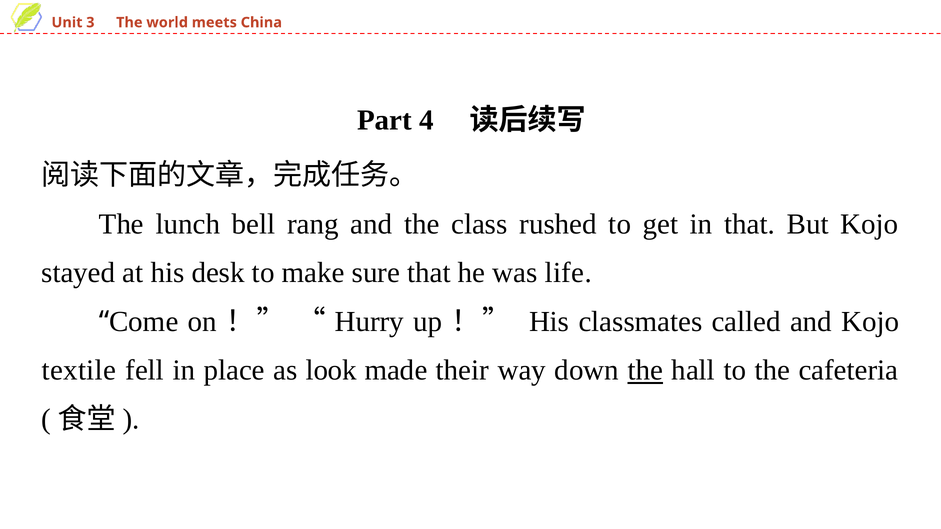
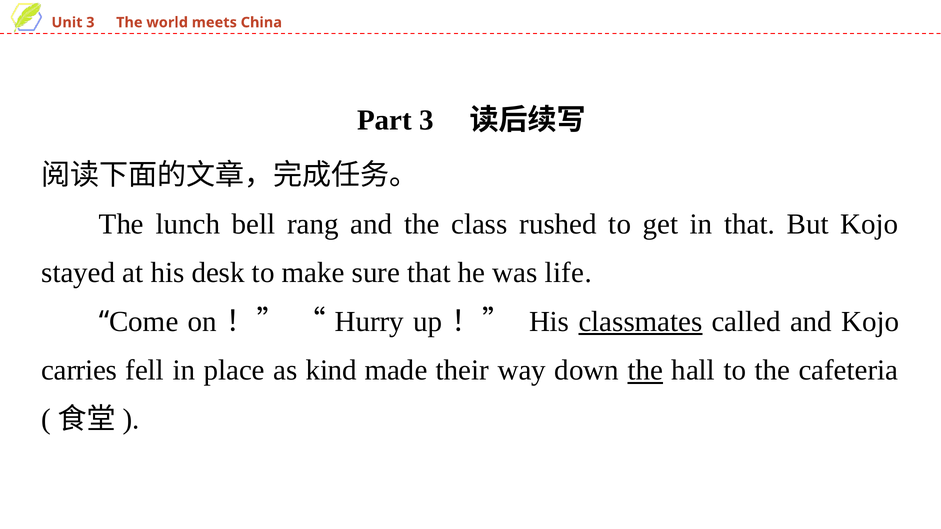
Part 4: 4 -> 3 (426, 120)
classmates underline: none -> present (640, 322)
textile: textile -> carries (79, 371)
look: look -> kind (331, 371)
